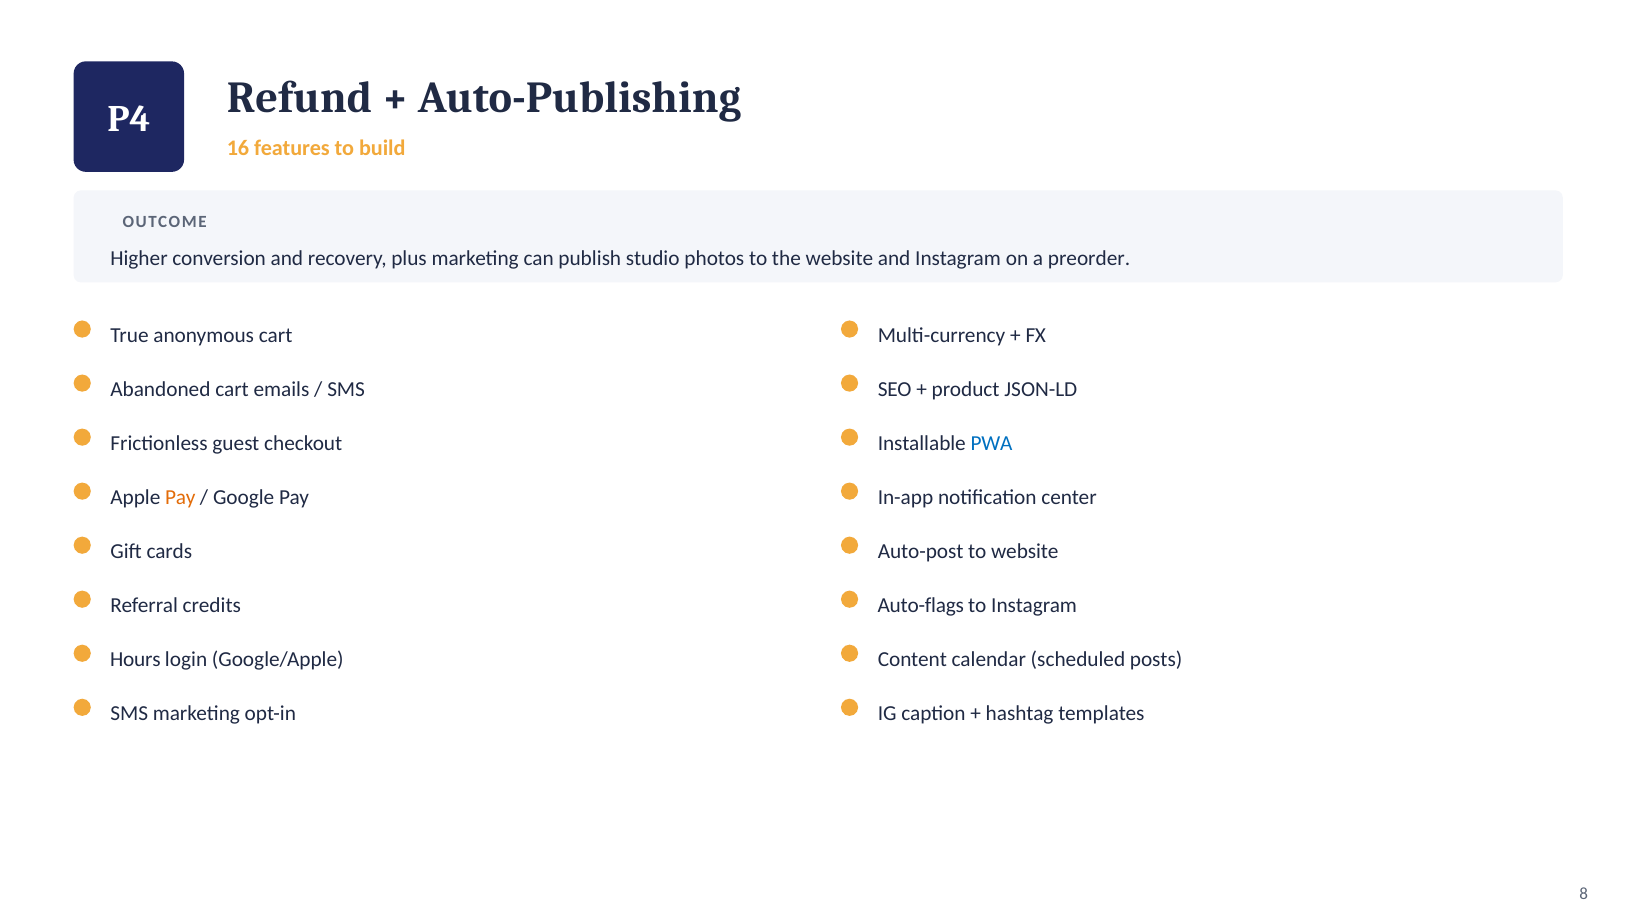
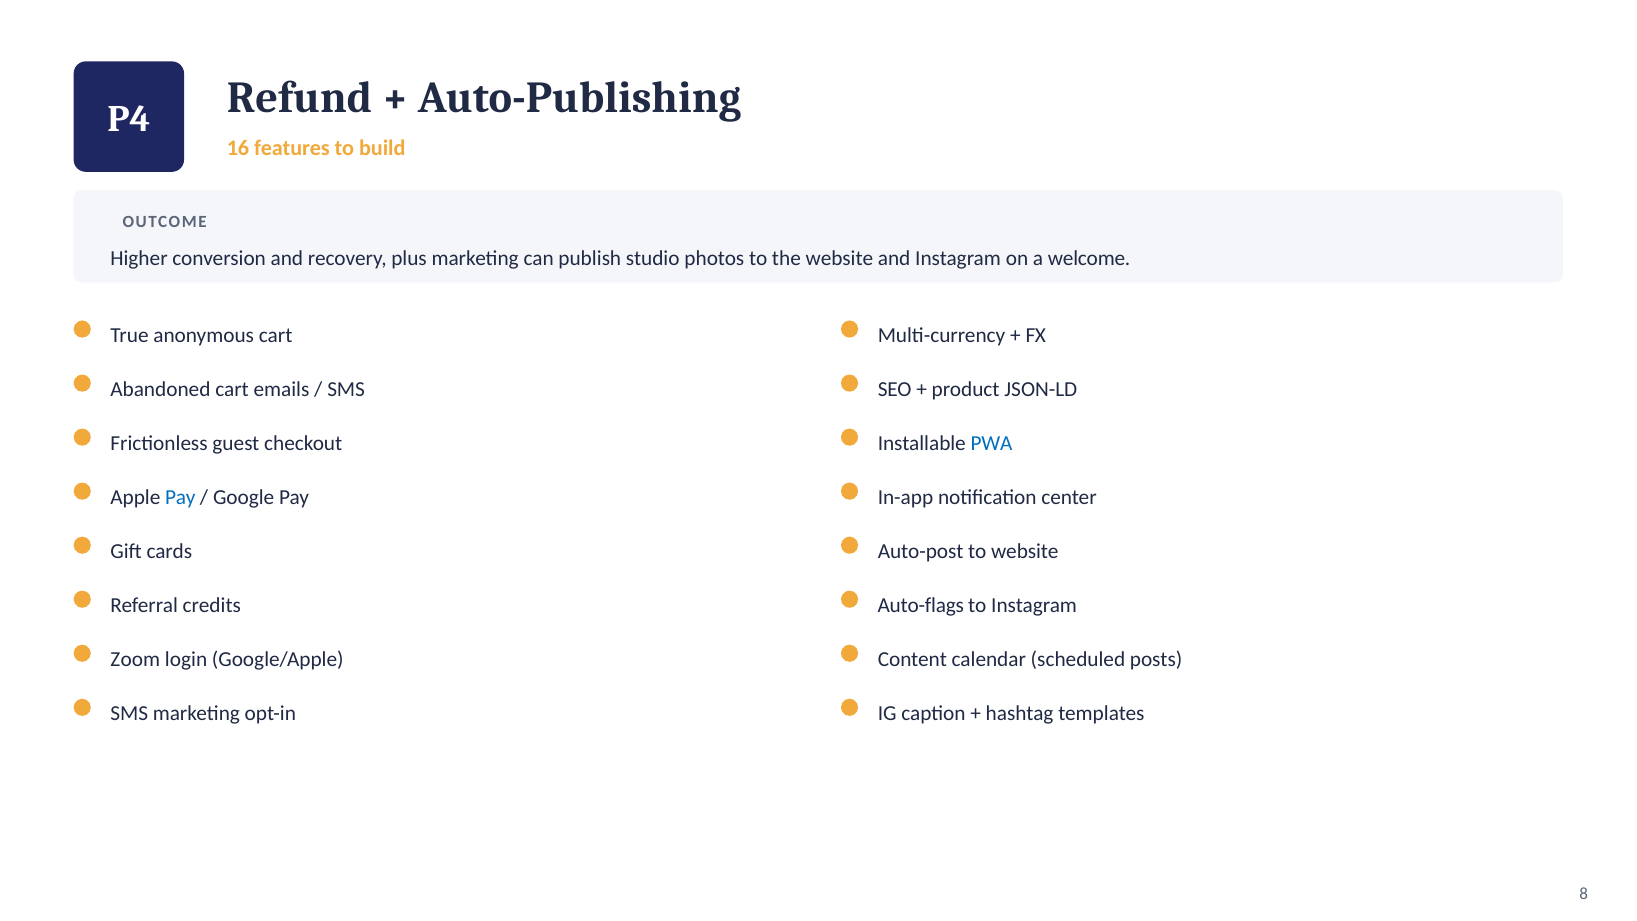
preorder: preorder -> welcome (1089, 259)
Pay colour: orange -> blue (180, 497)
Hours: Hours -> Zoom (135, 659)
